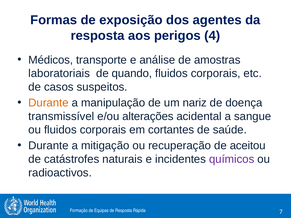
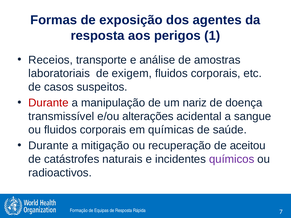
4: 4 -> 1 (212, 36)
Médicos: Médicos -> Receios (51, 60)
quando: quando -> exigem (132, 73)
Durante colour: orange -> red (48, 103)
cortantes: cortantes -> químicas (171, 130)
